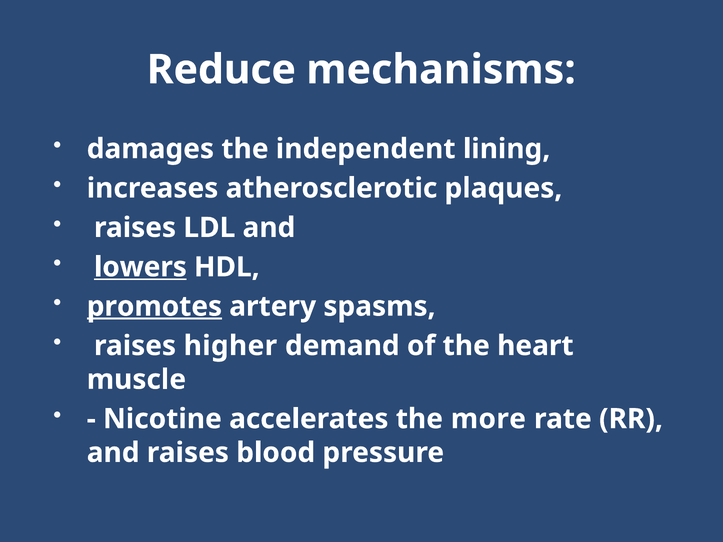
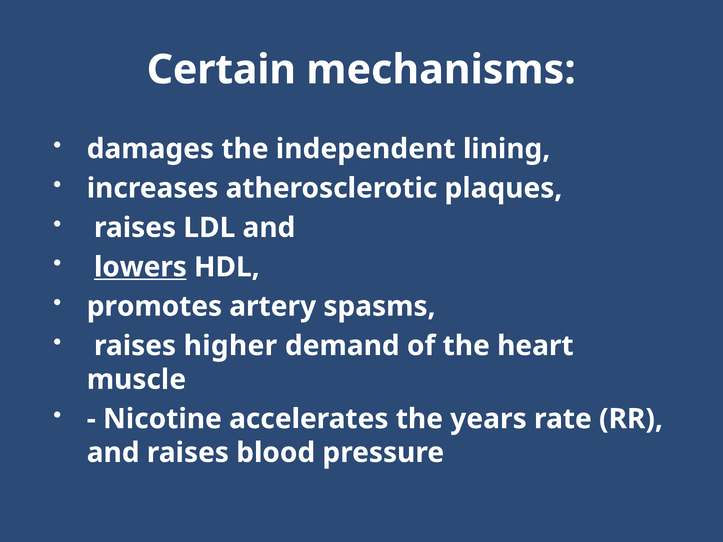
Reduce: Reduce -> Certain (221, 70)
promotes underline: present -> none (154, 307)
more: more -> years (488, 419)
